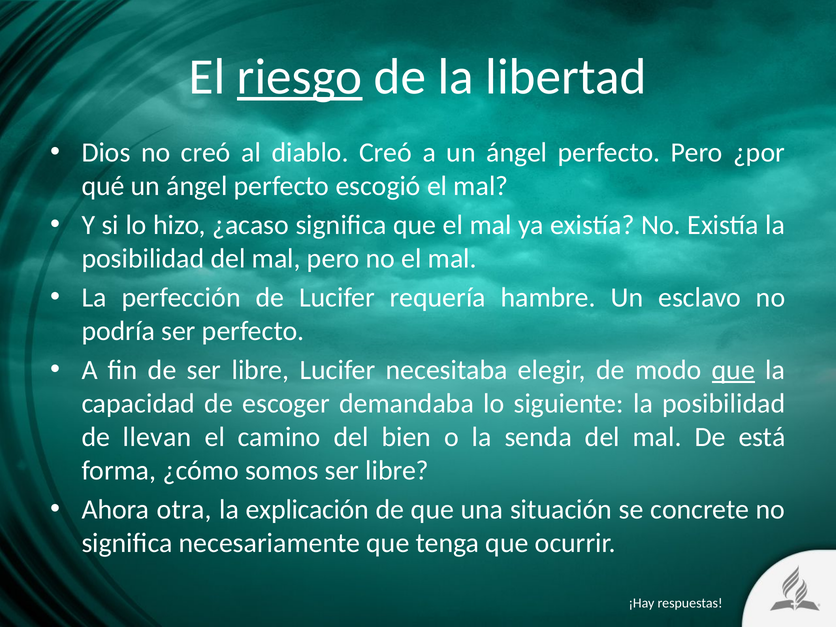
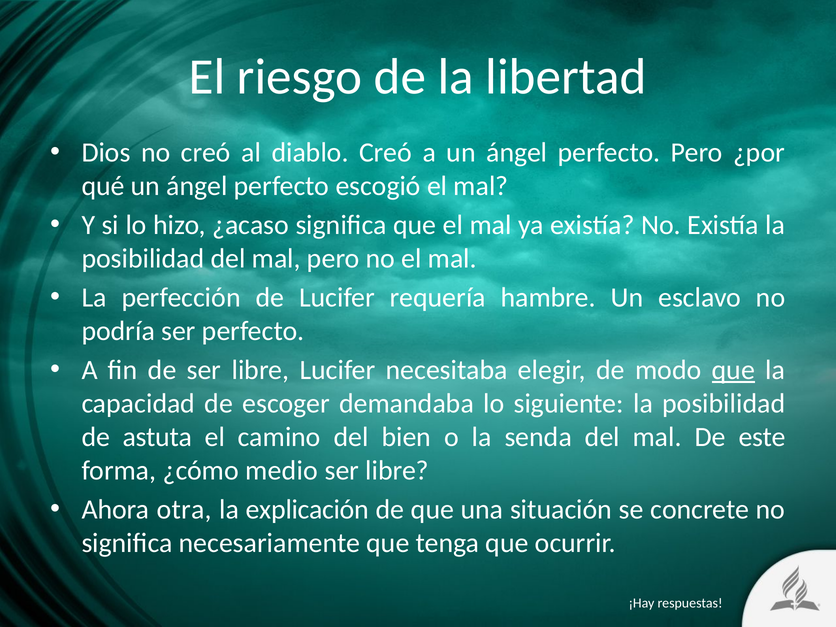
riesgo underline: present -> none (300, 77)
llevan: llevan -> astuta (157, 437)
está: está -> este (762, 437)
somos: somos -> medio (282, 470)
